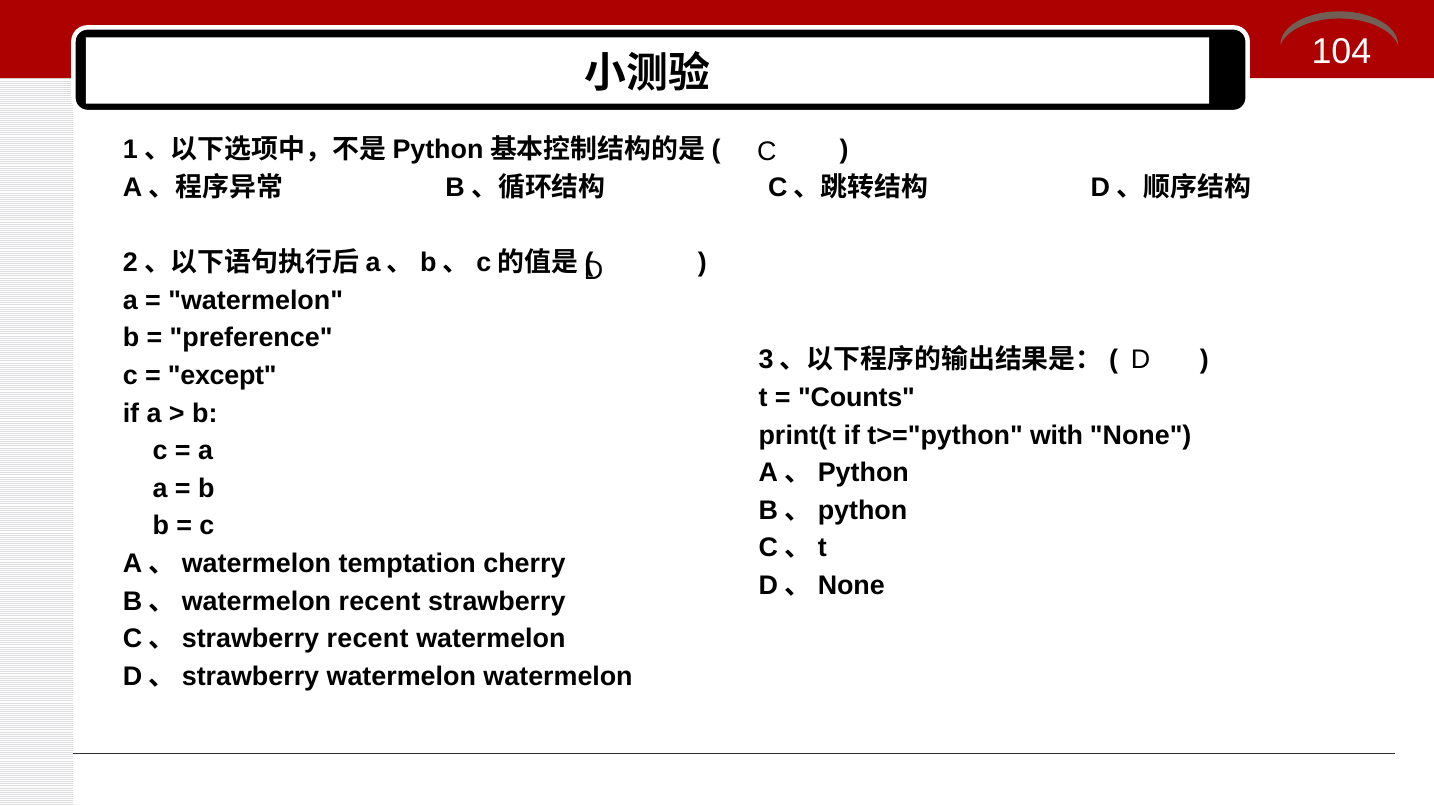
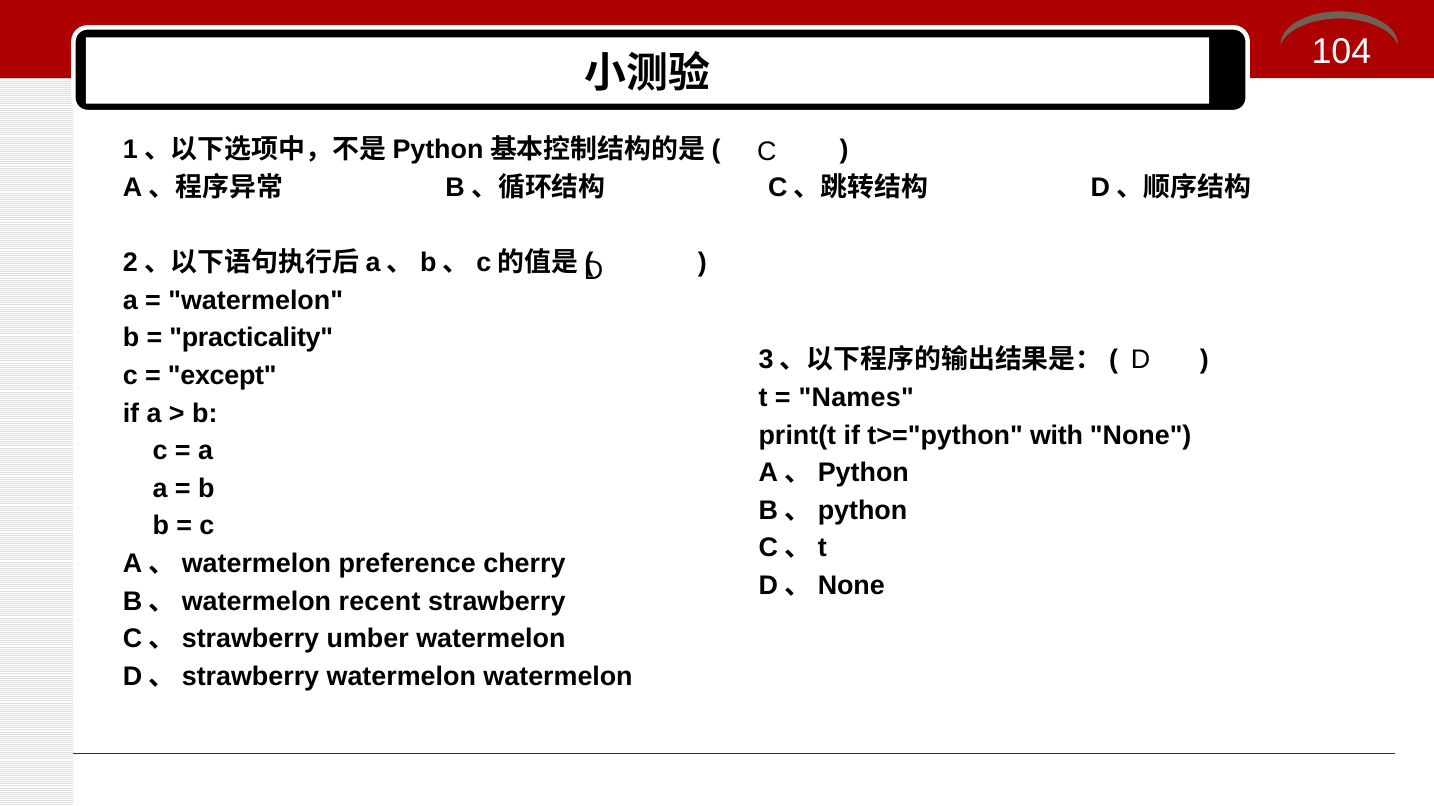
preference: preference -> practicality (251, 338)
Counts: Counts -> Names (856, 398)
temptation: temptation -> preference (407, 564)
C、strawberry recent: recent -> umber (368, 639)
